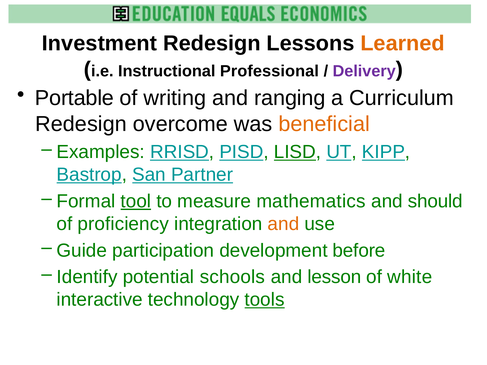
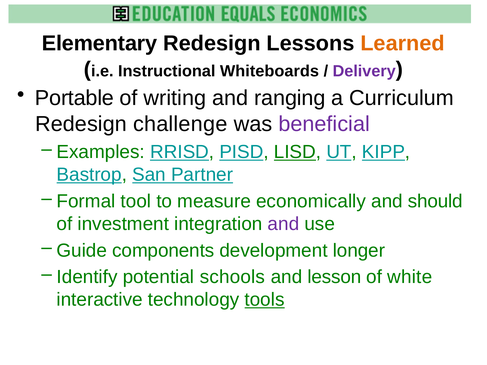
Investment: Investment -> Elementary (100, 43)
Professional: Professional -> Whiteboards (269, 71)
overcome: overcome -> challenge (180, 124)
beneficial colour: orange -> purple (324, 124)
tool underline: present -> none (136, 201)
mathematics: mathematics -> economically (311, 201)
proficiency: proficiency -> investment (123, 224)
and colour: orange -> purple (283, 224)
participation: participation -> components (163, 251)
before: before -> longer (359, 251)
